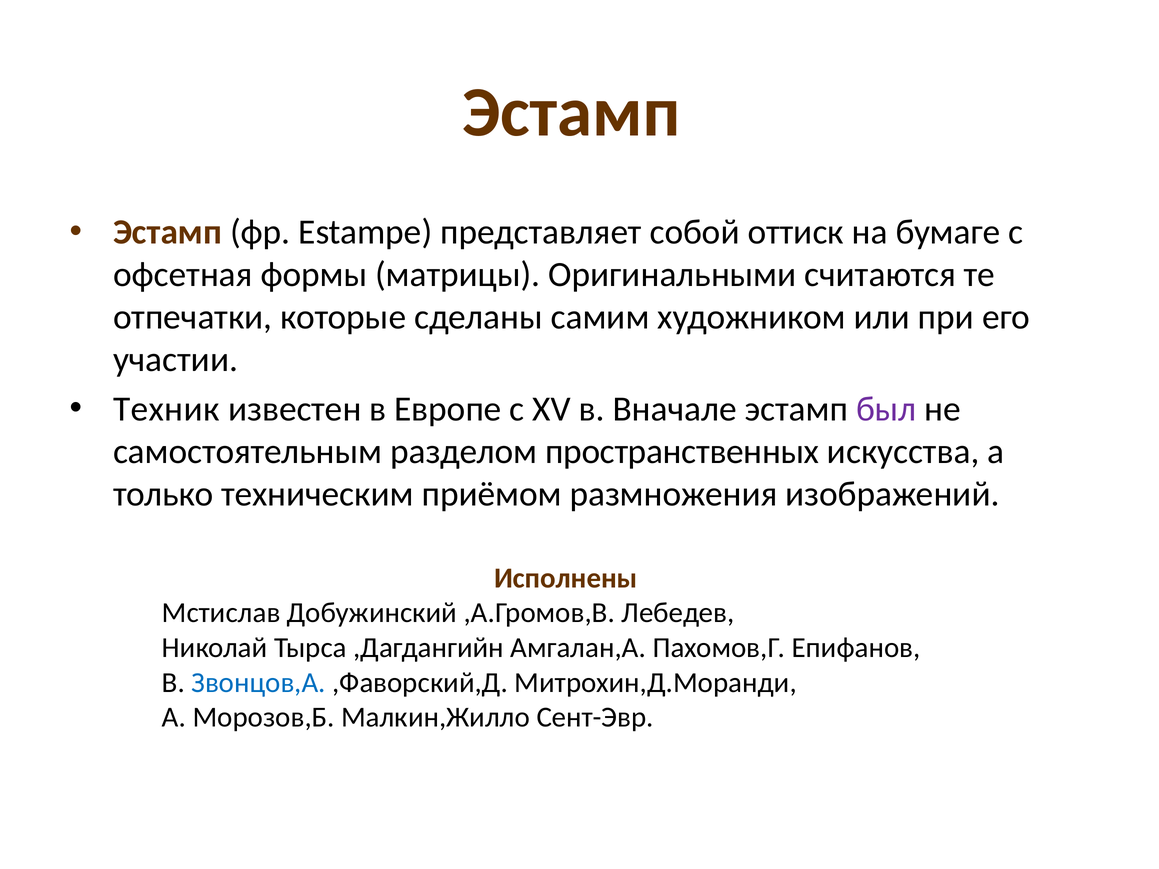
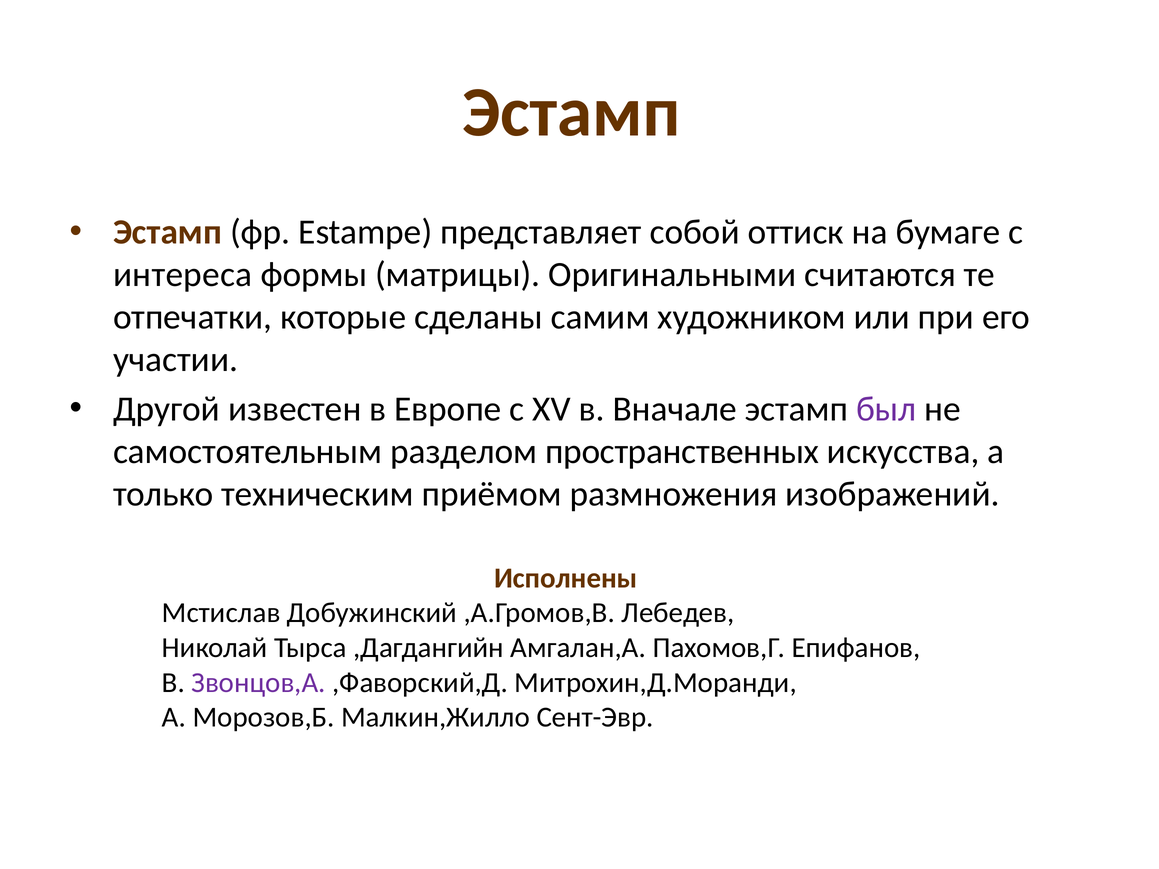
офсетная: офсетная -> интереса (183, 275)
Техник: Техник -> Другой (167, 409)
Звонцов,А colour: blue -> purple (259, 683)
